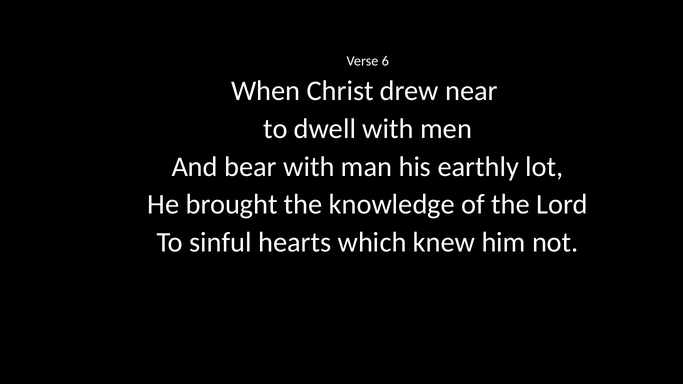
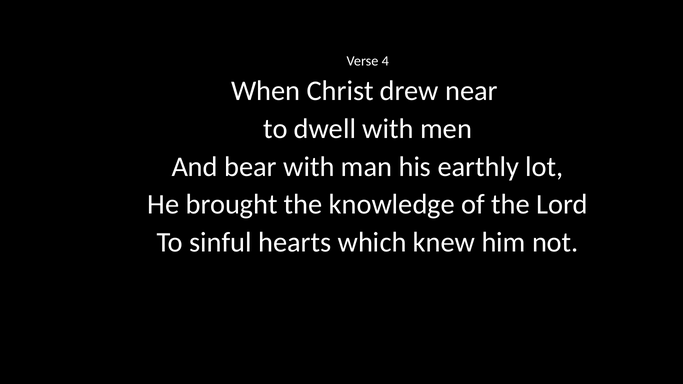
6: 6 -> 4 (385, 61)
